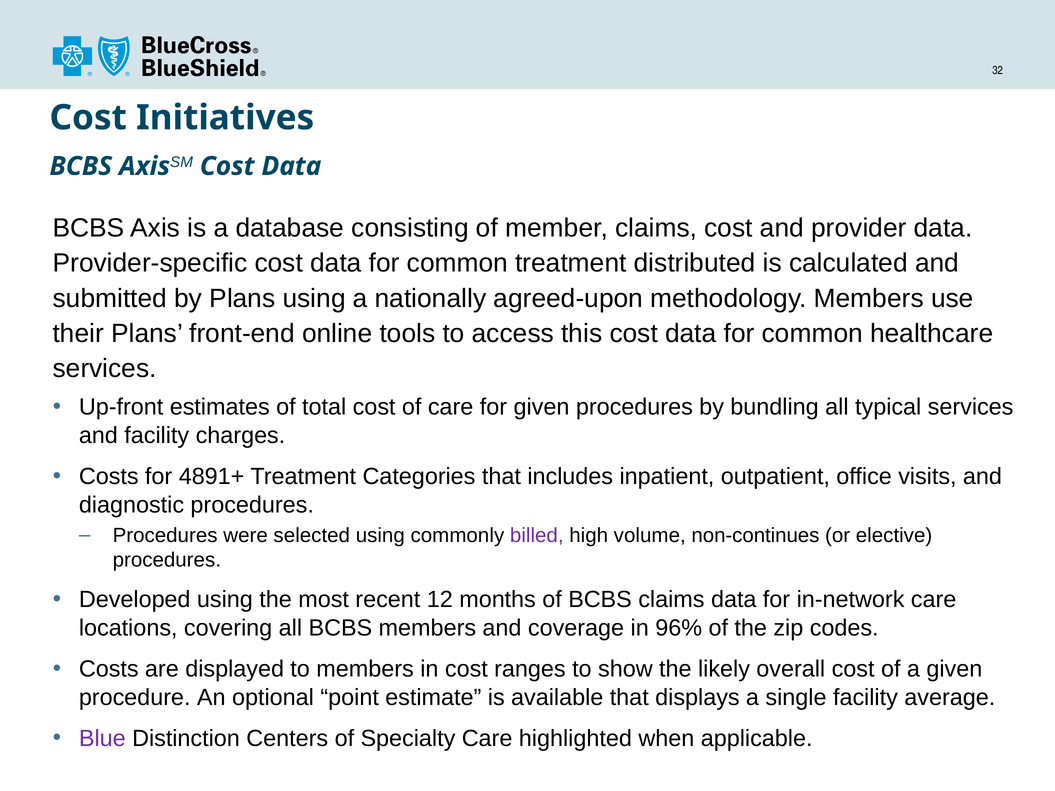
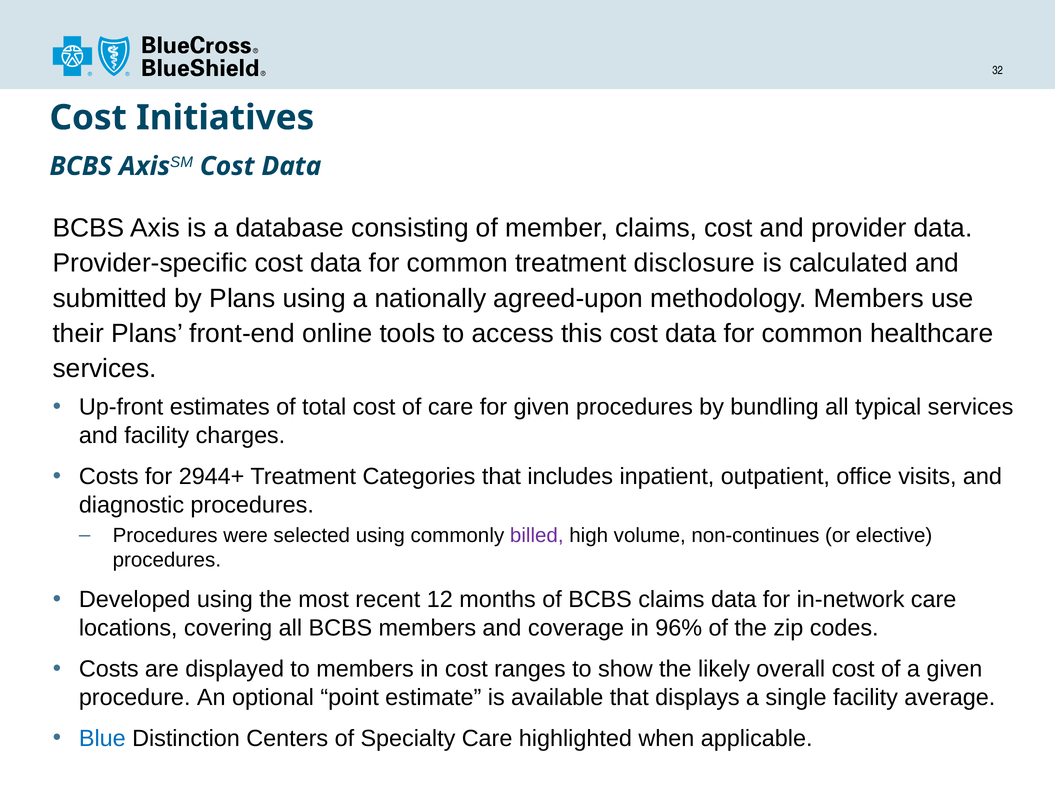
distributed: distributed -> disclosure (694, 263)
4891+: 4891+ -> 2944+ (212, 477)
Blue colour: purple -> blue (102, 739)
